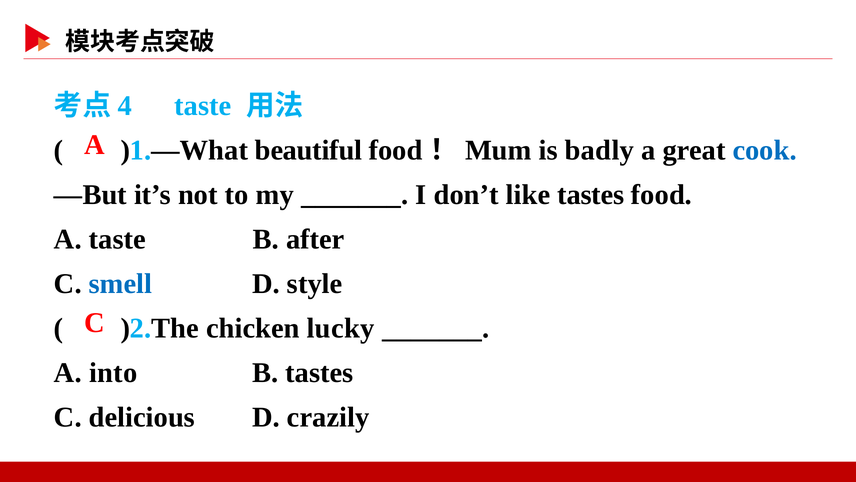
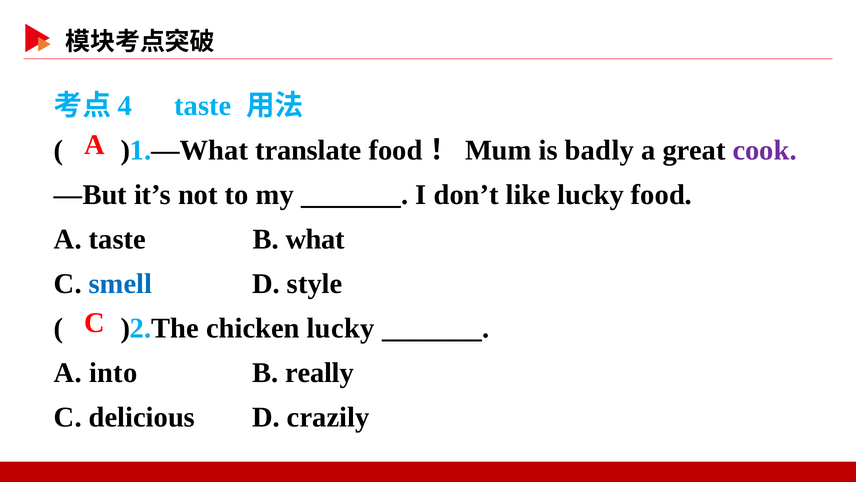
beautiful: beautiful -> translate (308, 150)
cook colour: blue -> purple (765, 150)
like tastes: tastes -> lucky (591, 195)
after: after -> what (315, 239)
B tastes: tastes -> really (320, 373)
